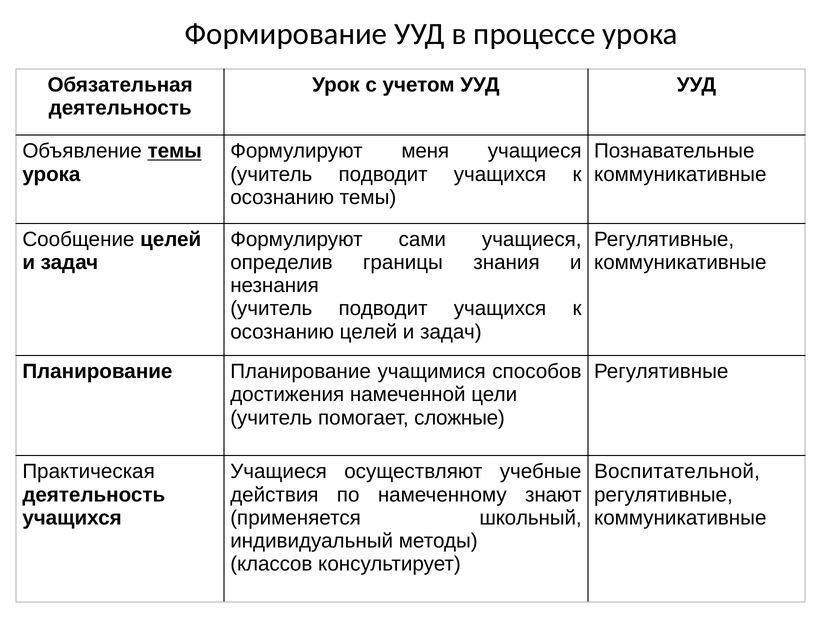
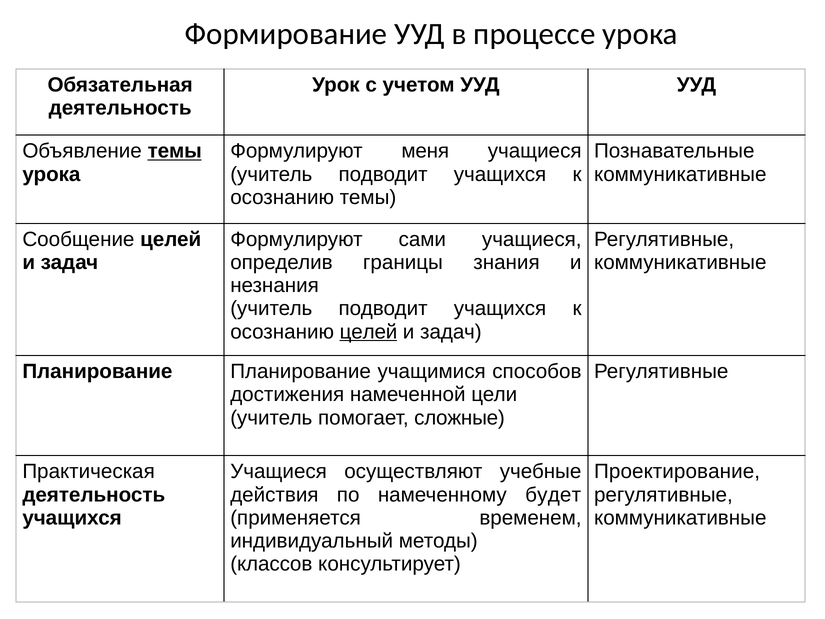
целей underline: none -> present (369, 332)
Воспитательной: Воспитательной -> Проектирование (677, 471)
знают: знают -> будет (553, 494)
школьный: школьный -> временем (530, 518)
